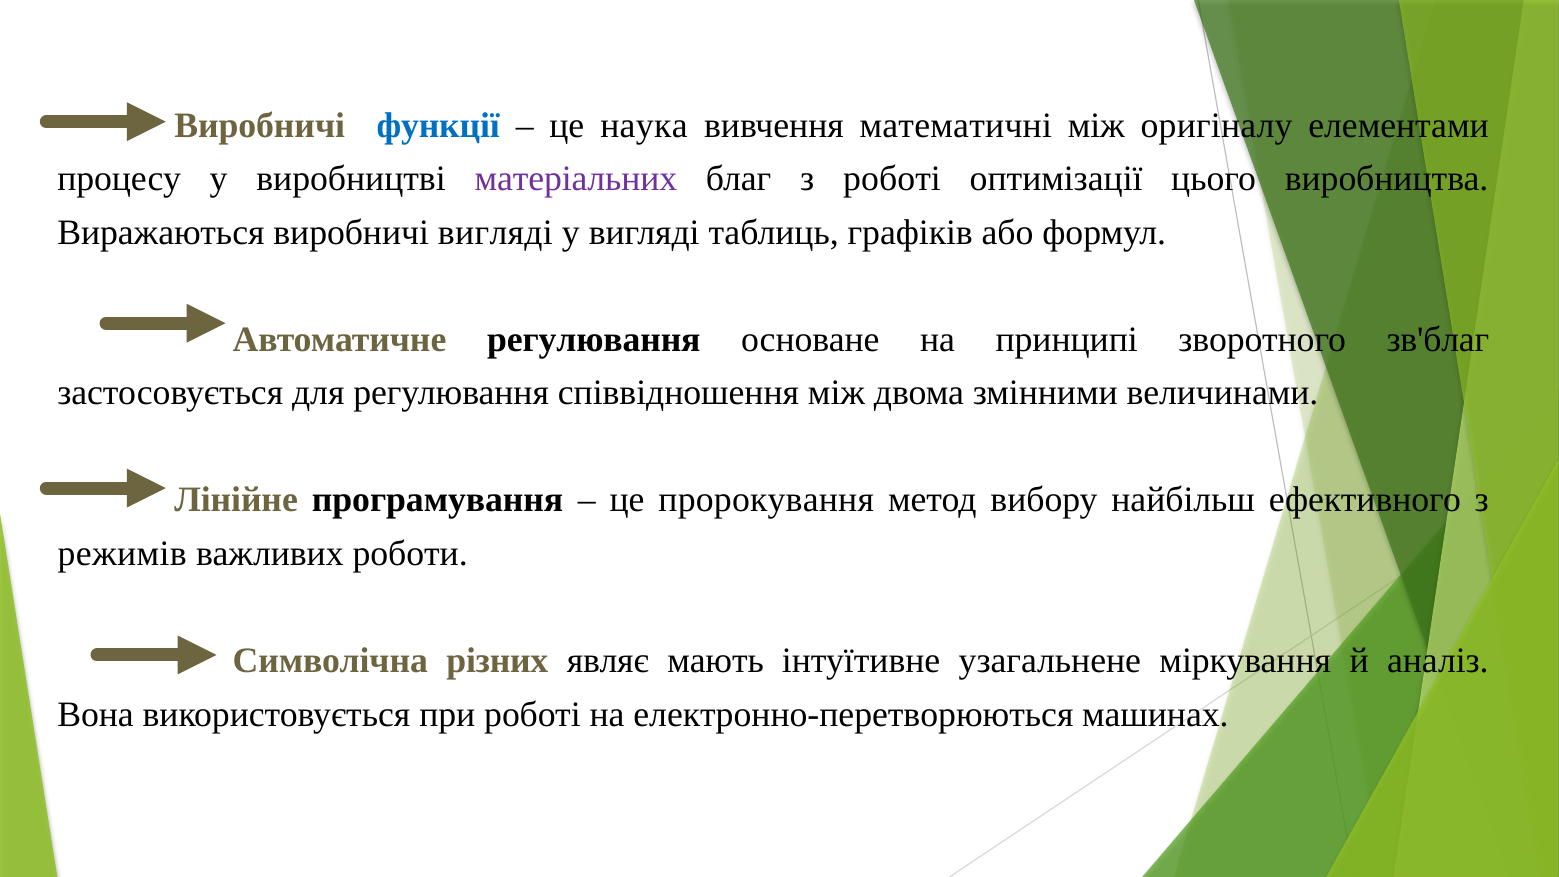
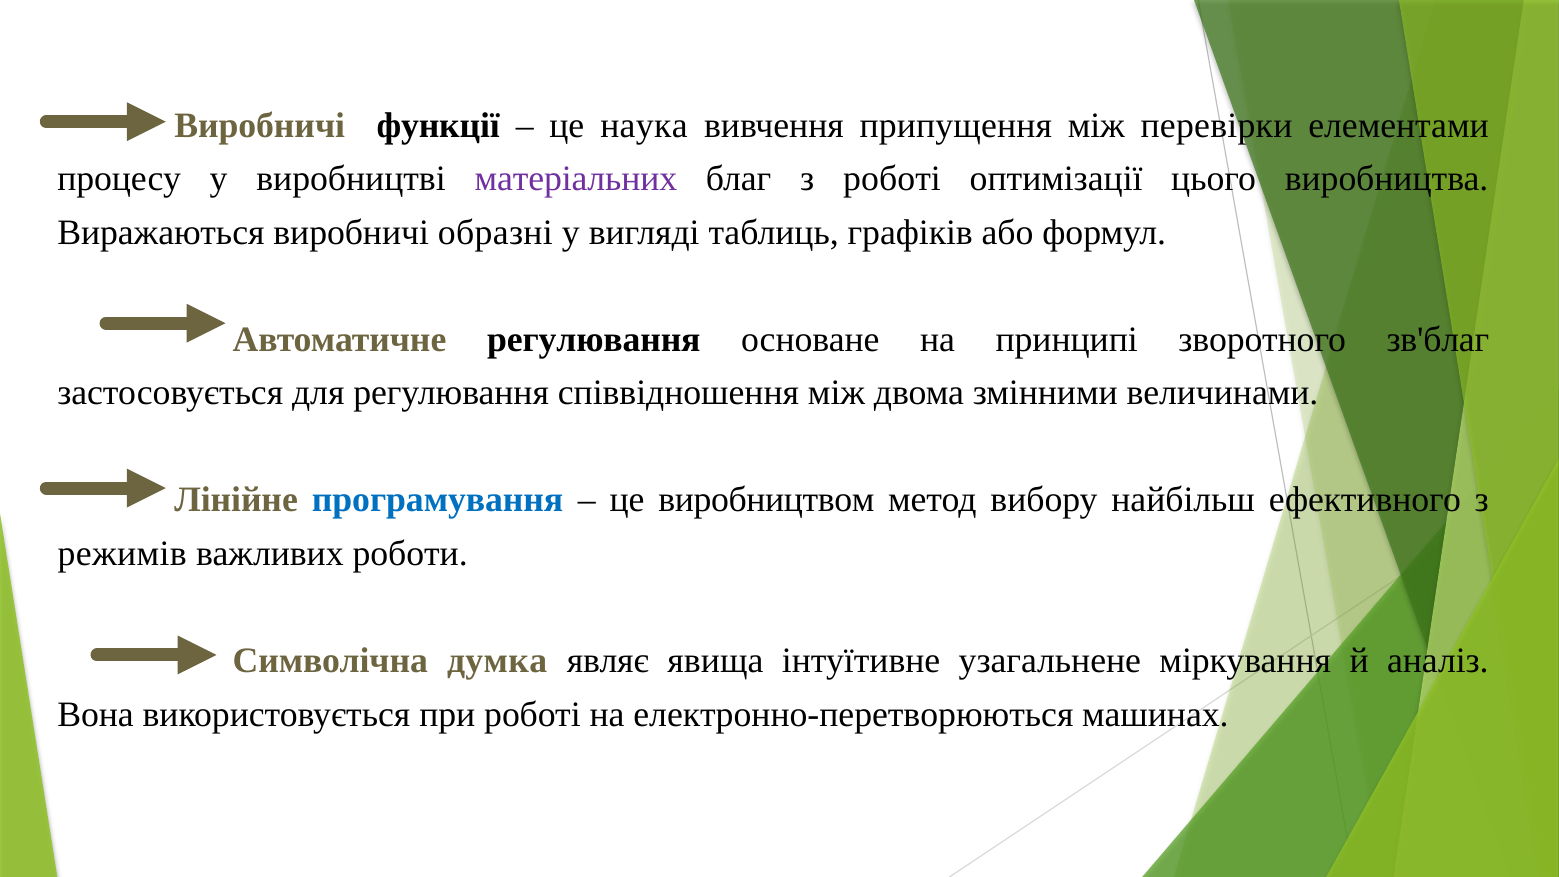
функції colour: blue -> black (438, 125)
математичні: математичні -> припущення (956, 125)
оригіналу: оригіналу -> перевірки (1216, 125)
виробничі вигляді: вигляді -> образні (495, 232)
програмування colour: black -> blue (438, 500)
пророкування: пророкування -> виробництвом (766, 500)
різних: різних -> думка (497, 661)
мають: мають -> явища (715, 661)
